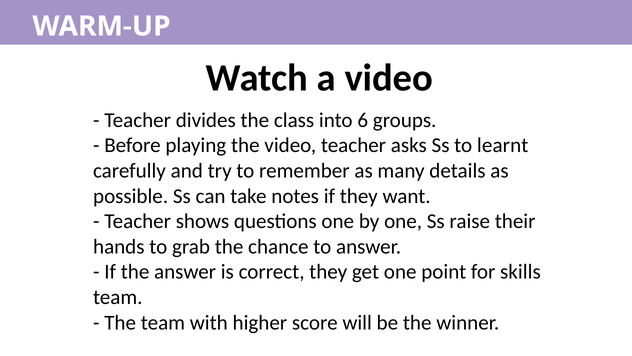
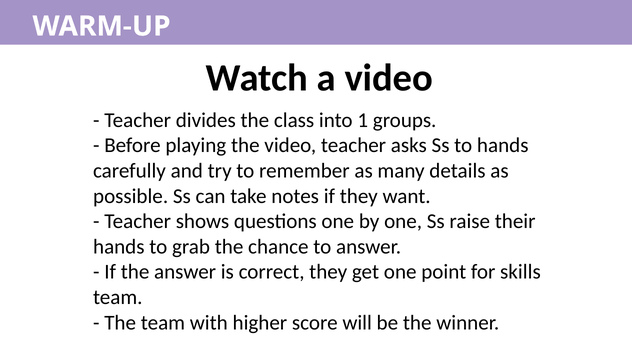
6: 6 -> 1 (363, 120)
to learnt: learnt -> hands (503, 145)
